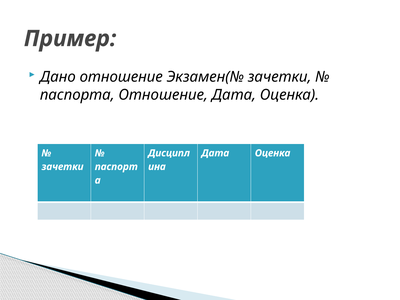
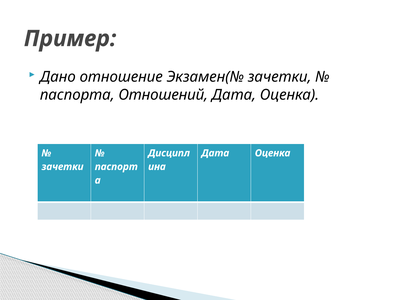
паспорта Отношение: Отношение -> Отношений (163, 95)
